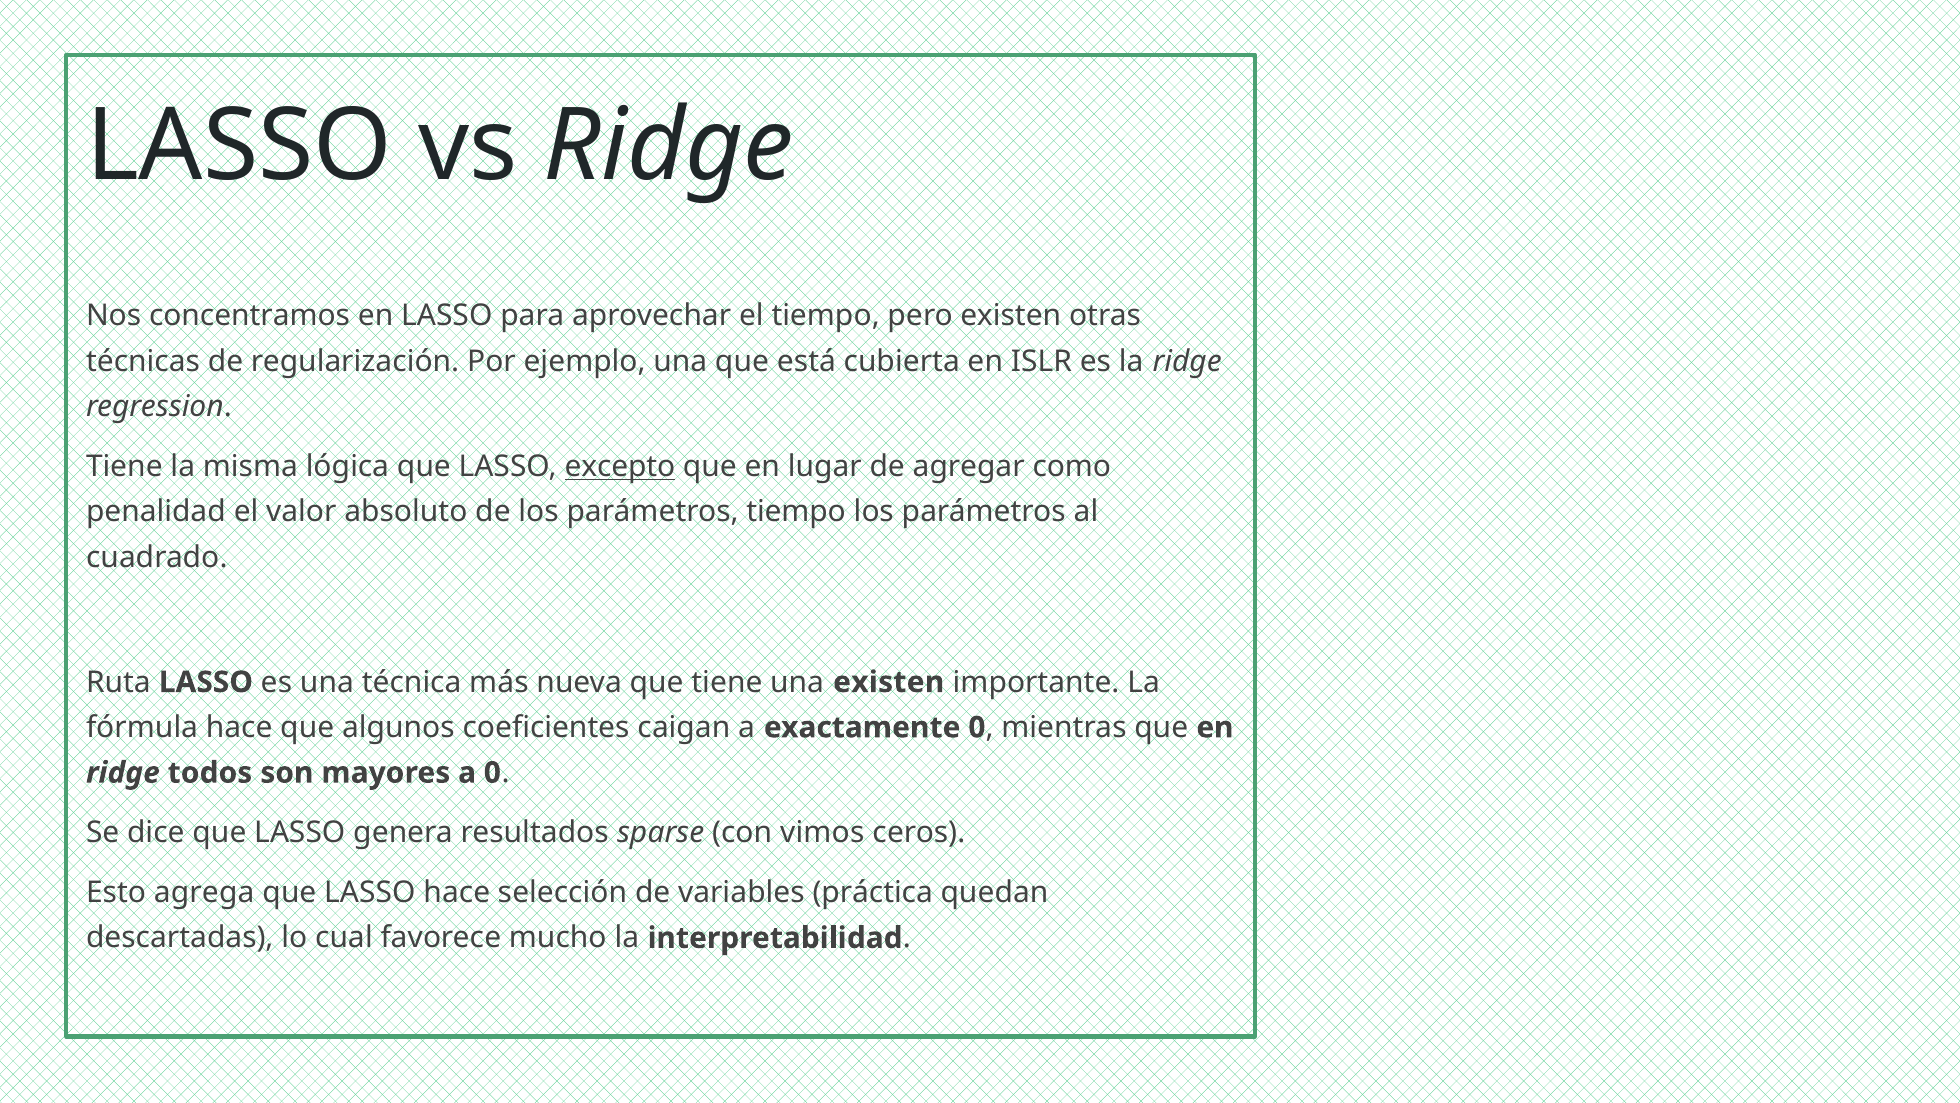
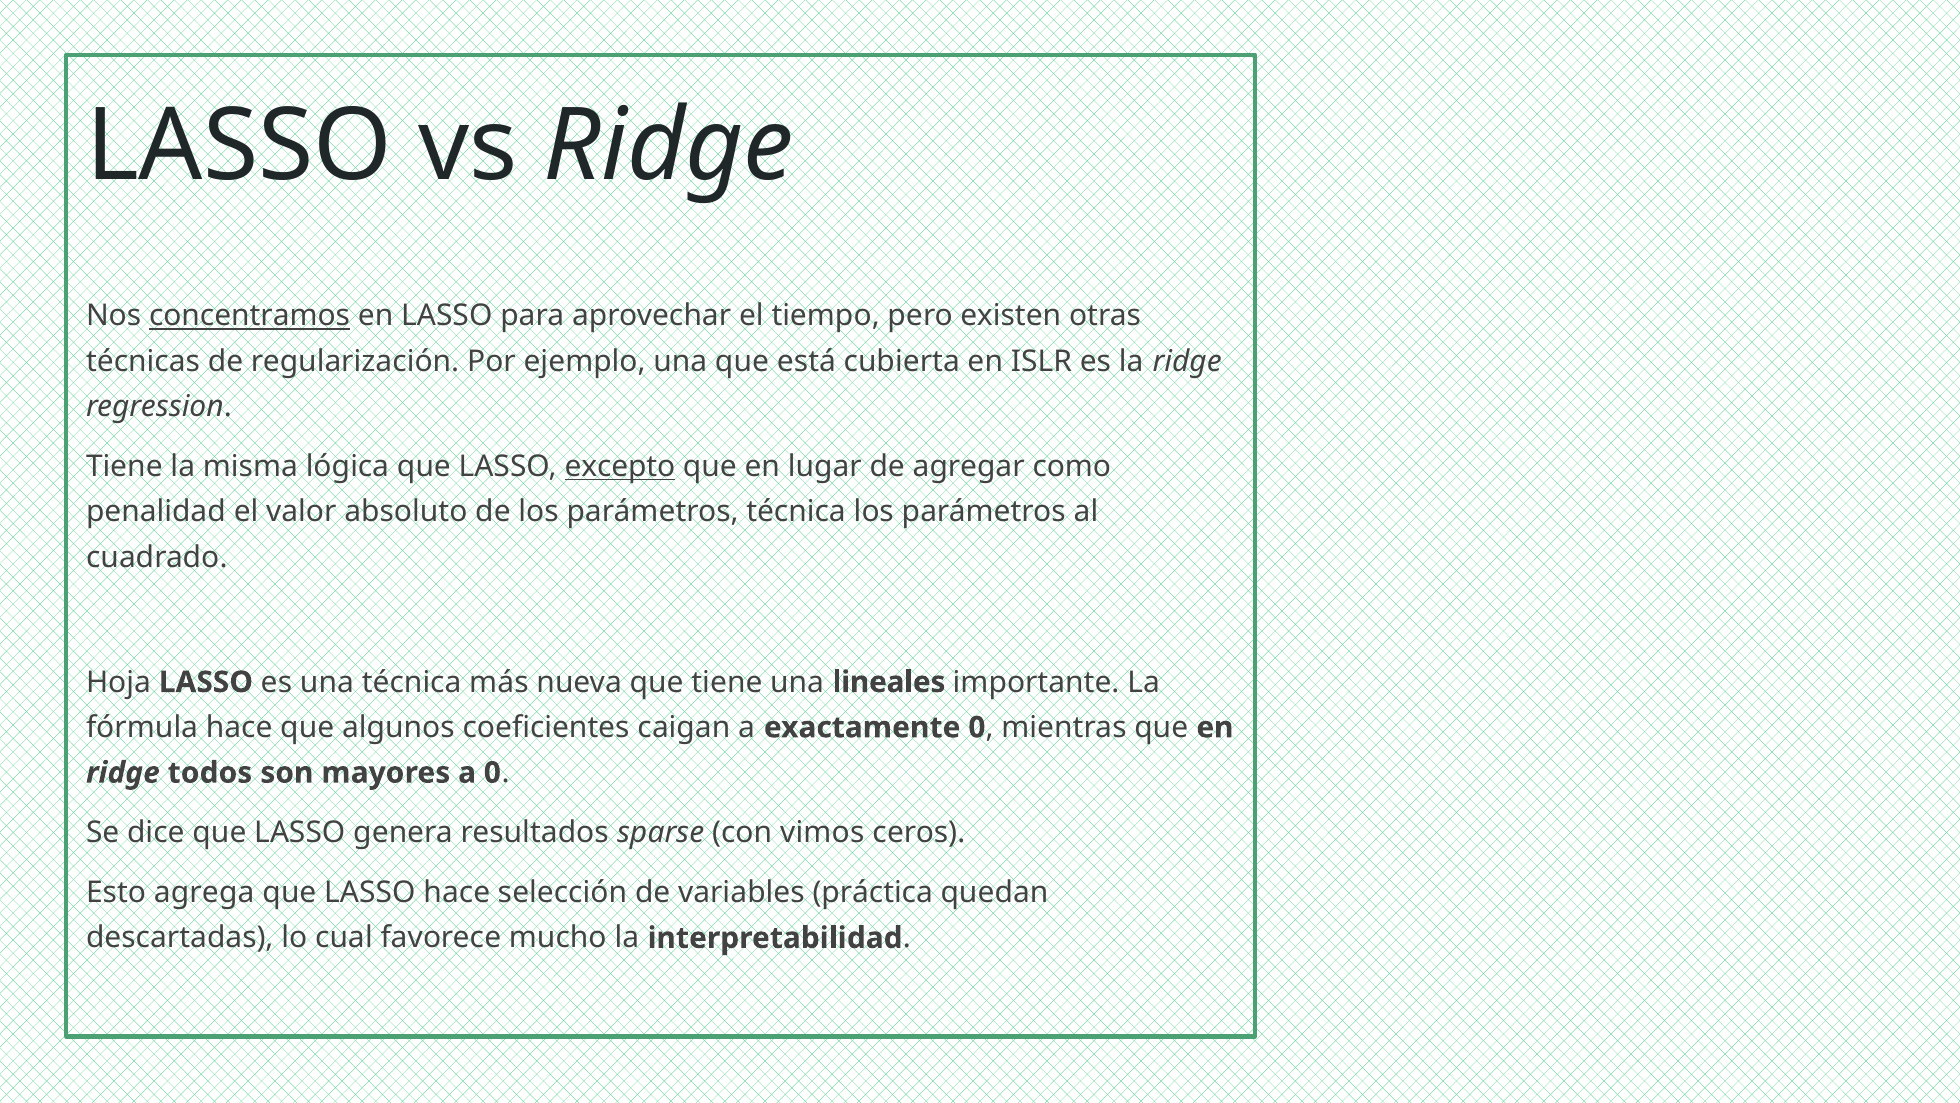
concentramos underline: none -> present (250, 316)
parámetros tiempo: tiempo -> técnica (796, 512)
Ruta: Ruta -> Hoja (118, 682)
una existen: existen -> lineales (889, 682)
